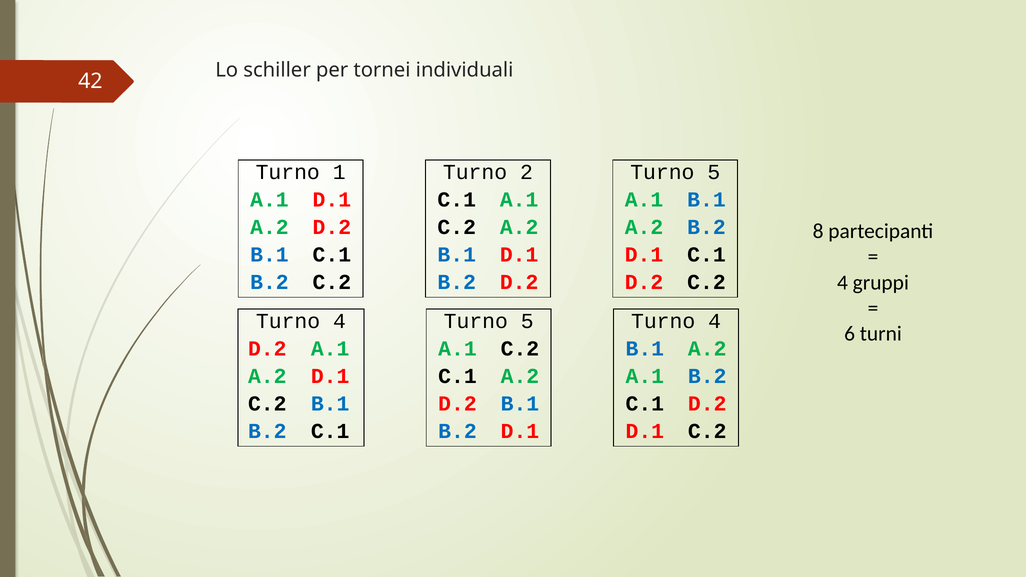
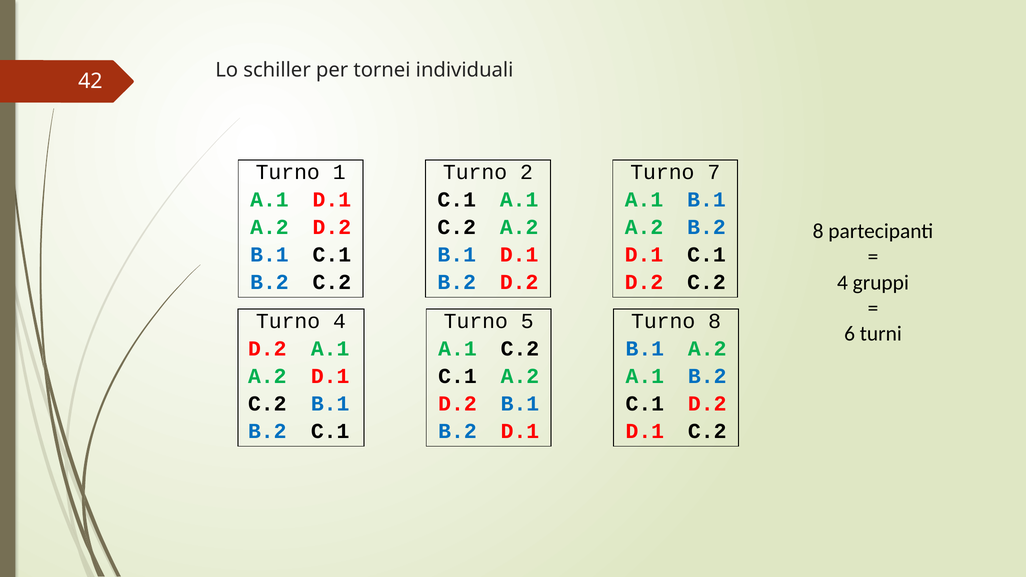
2 Turno 5: 5 -> 7 (714, 172)
5 Turno 4: 4 -> 8 (715, 321)
